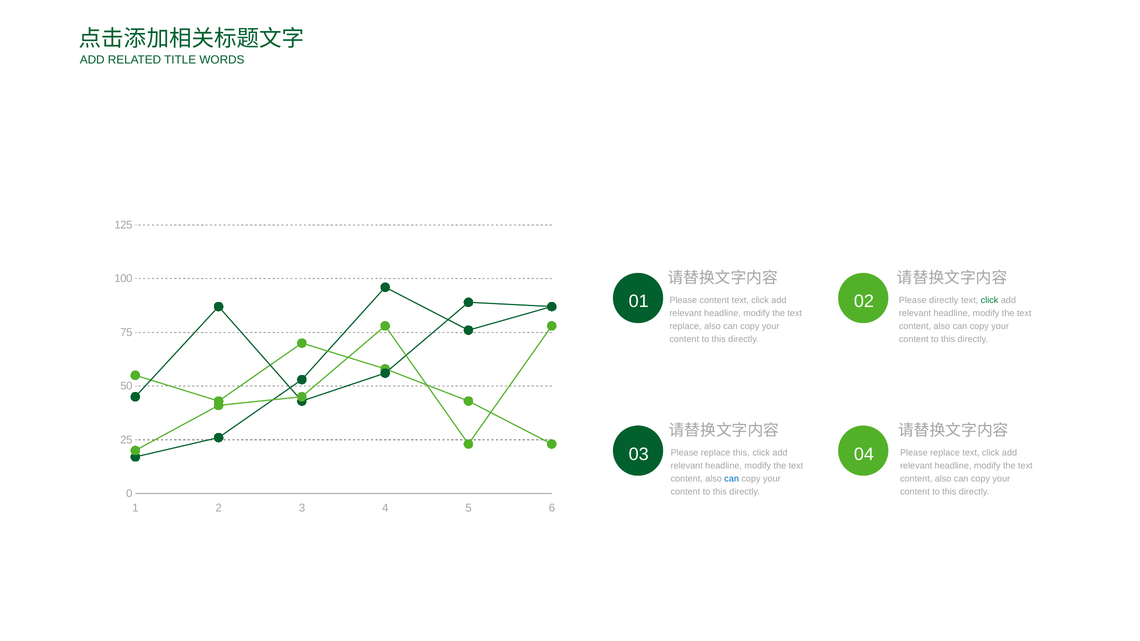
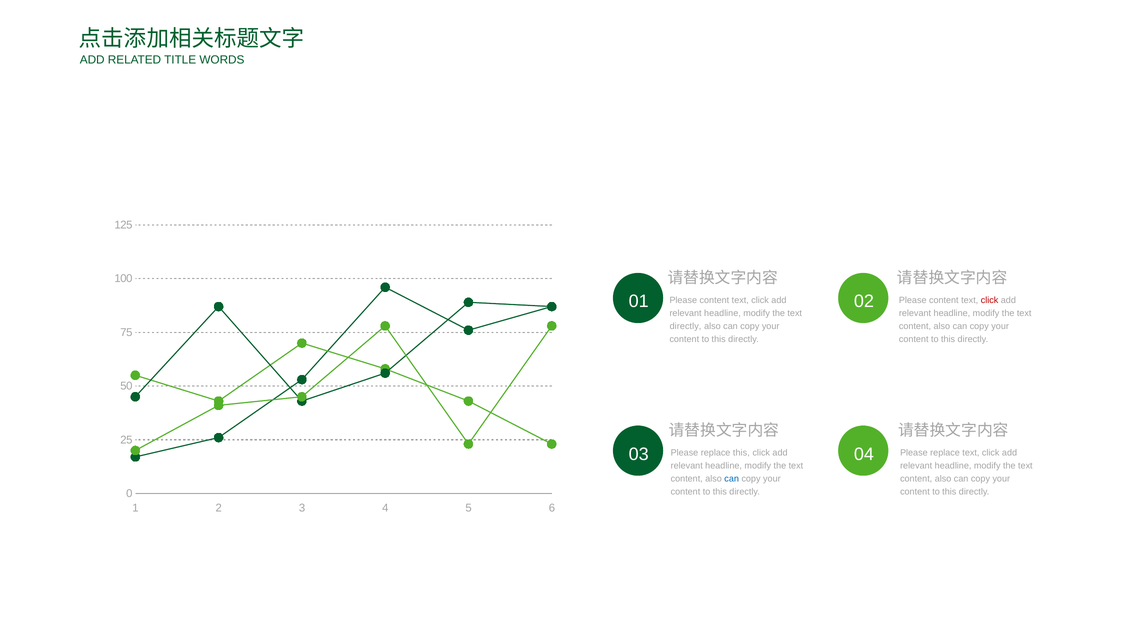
directly: directly -> content (944, 300)
click colour: green -> red (990, 300)
replace: replace -> directly (685, 326)
